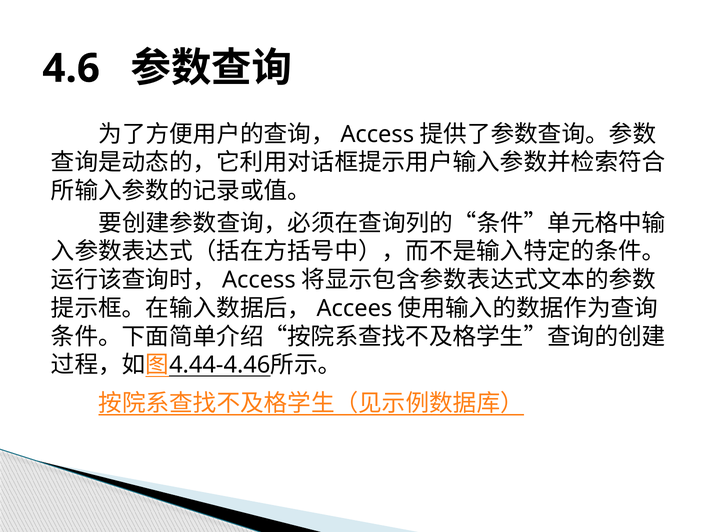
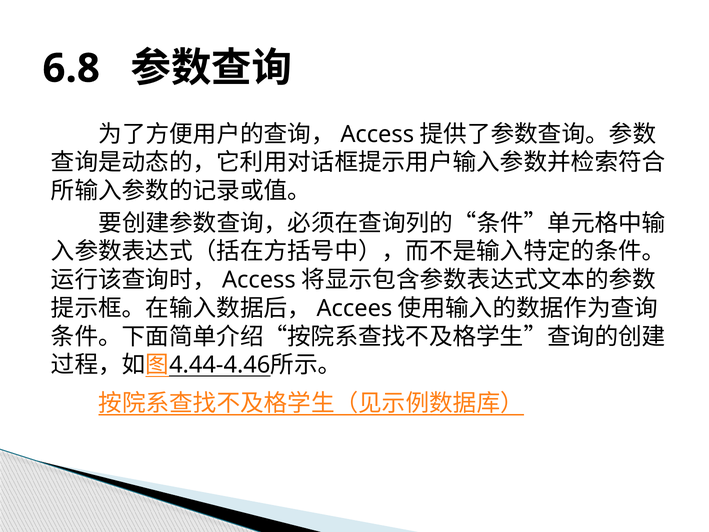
4.6: 4.6 -> 6.8 (71, 68)
